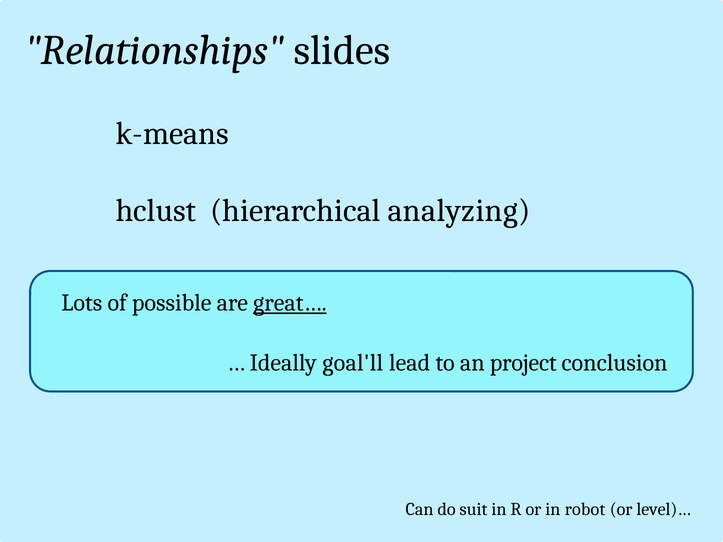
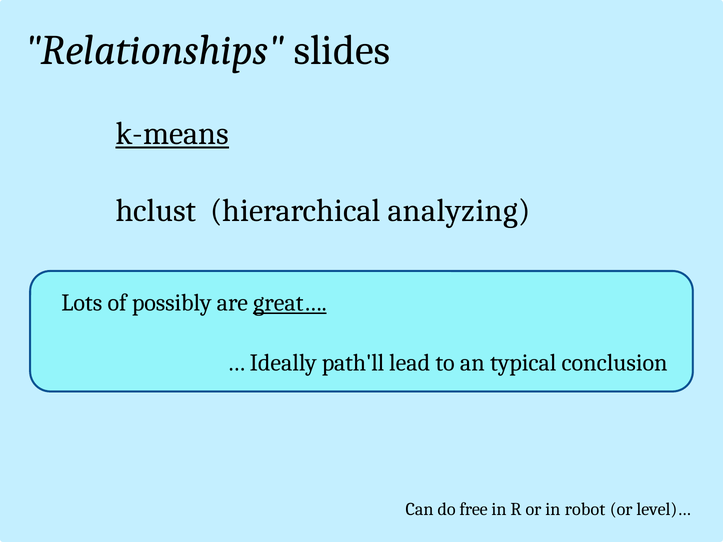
k-means underline: none -> present (172, 134)
possible: possible -> possibly (172, 303)
goal'll: goal'll -> path'll (353, 363)
project: project -> typical (523, 363)
suit: suit -> free (474, 510)
